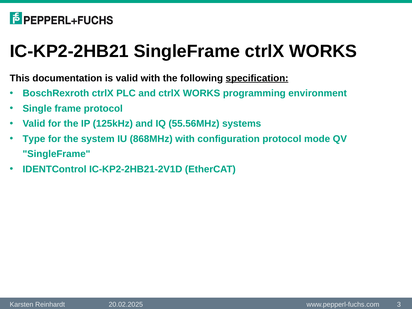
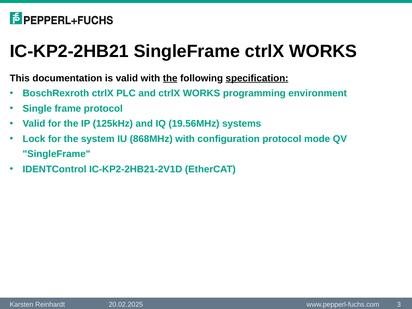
the underline: none -> present (170, 78)
55.56MHz: 55.56MHz -> 19.56MHz (194, 124)
Type: Type -> Lock (34, 139)
